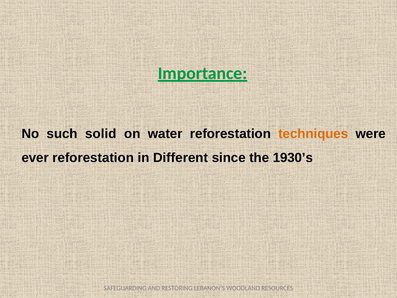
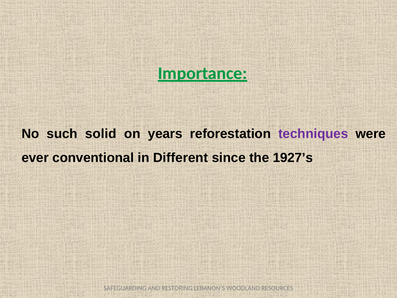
water: water -> years (165, 134)
techniques colour: orange -> purple (313, 134)
ever reforestation: reforestation -> conventional (93, 158)
1930’s: 1930’s -> 1927’s (293, 158)
